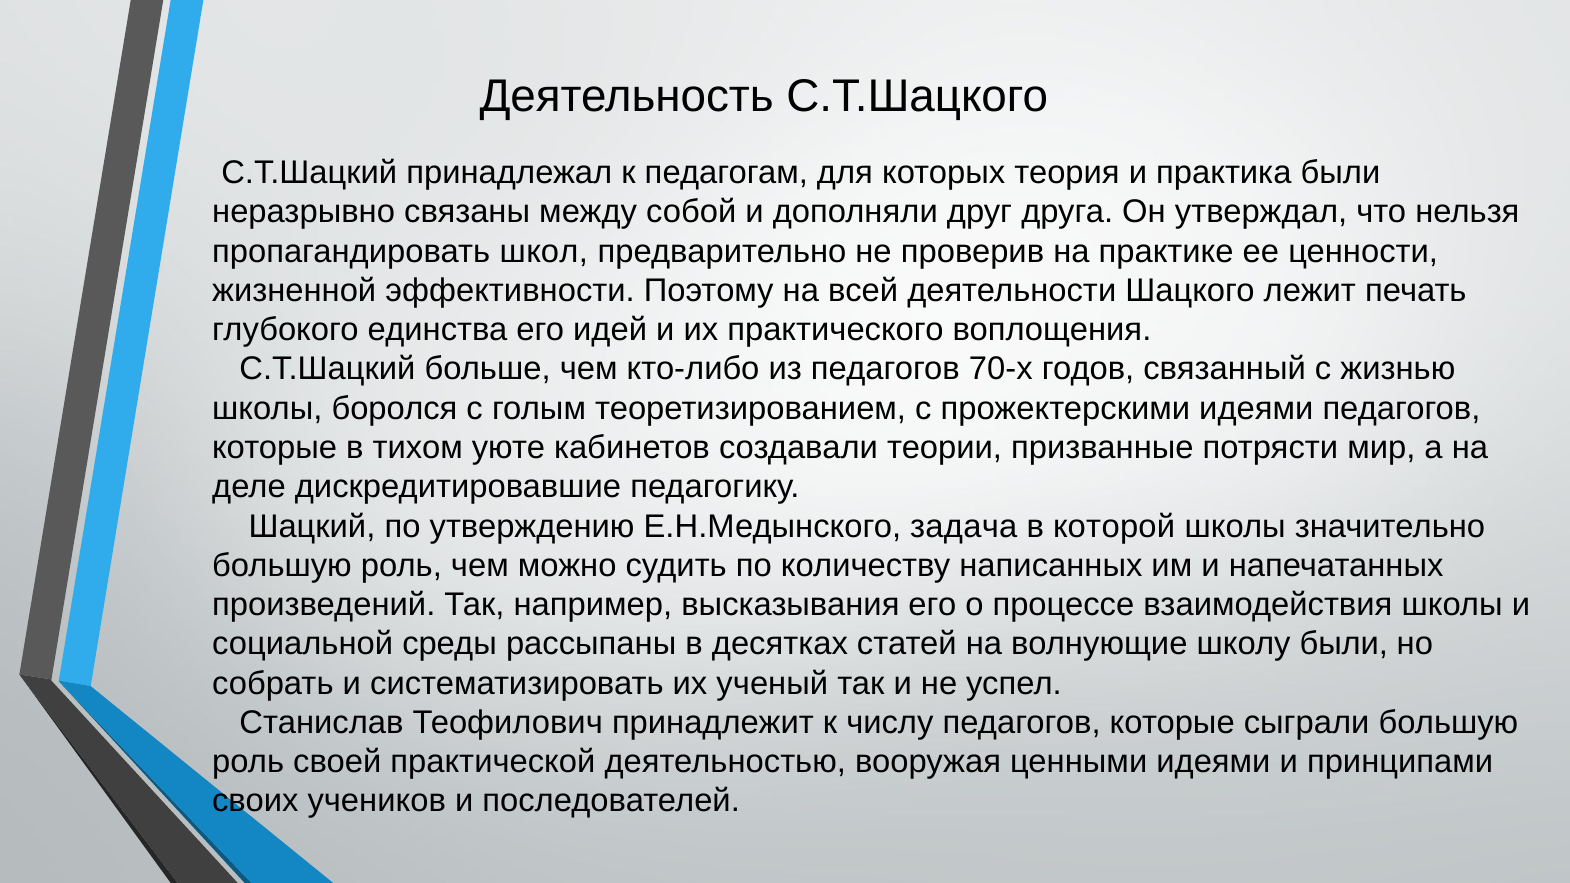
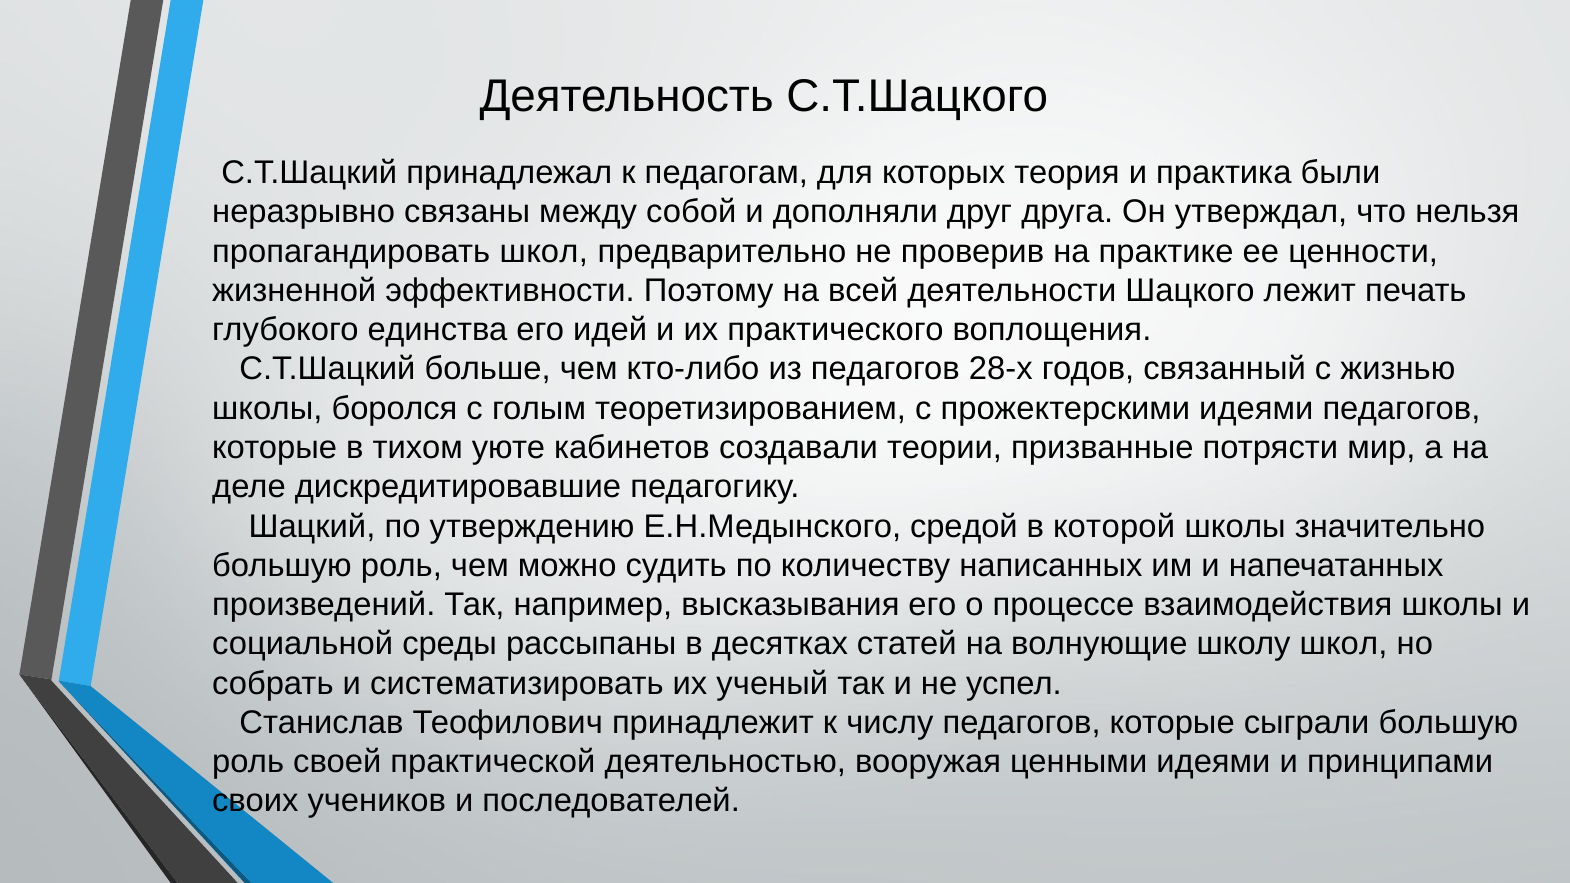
70-х: 70-х -> 28-х (1001, 369)
задача: задача -> средой (964, 526)
школу были: были -> школ (1344, 644)
